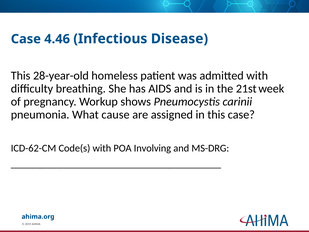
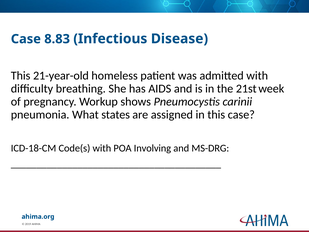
4.46: 4.46 -> 8.83 (57, 39)
28-year-old: 28-year-old -> 21-year-old (61, 76)
cause: cause -> states (116, 114)
ICD-62-CM: ICD-62-CM -> ICD-18-CM (34, 148)
